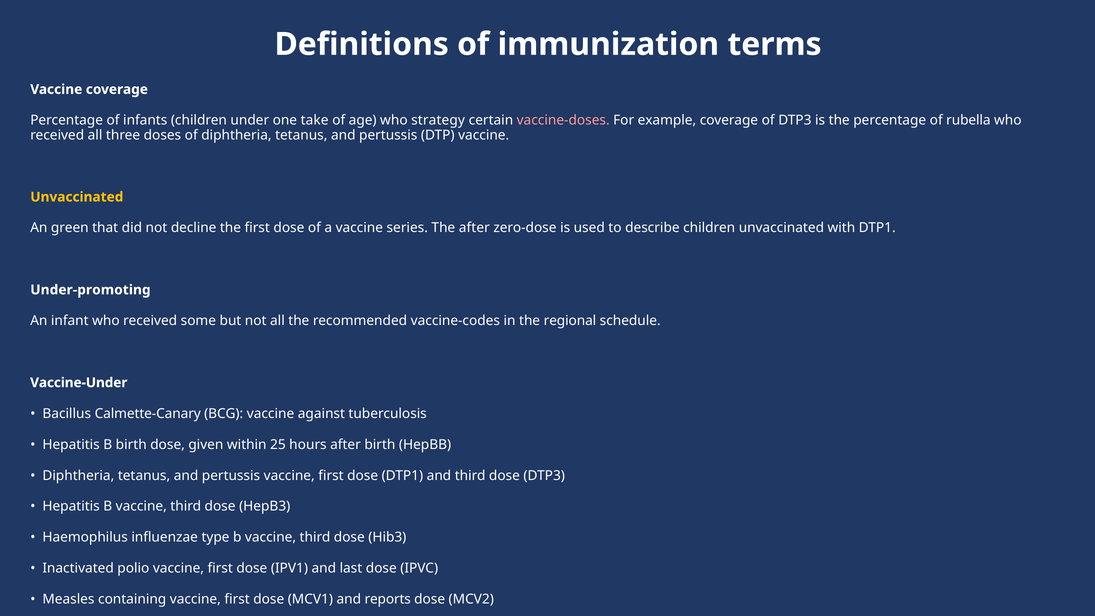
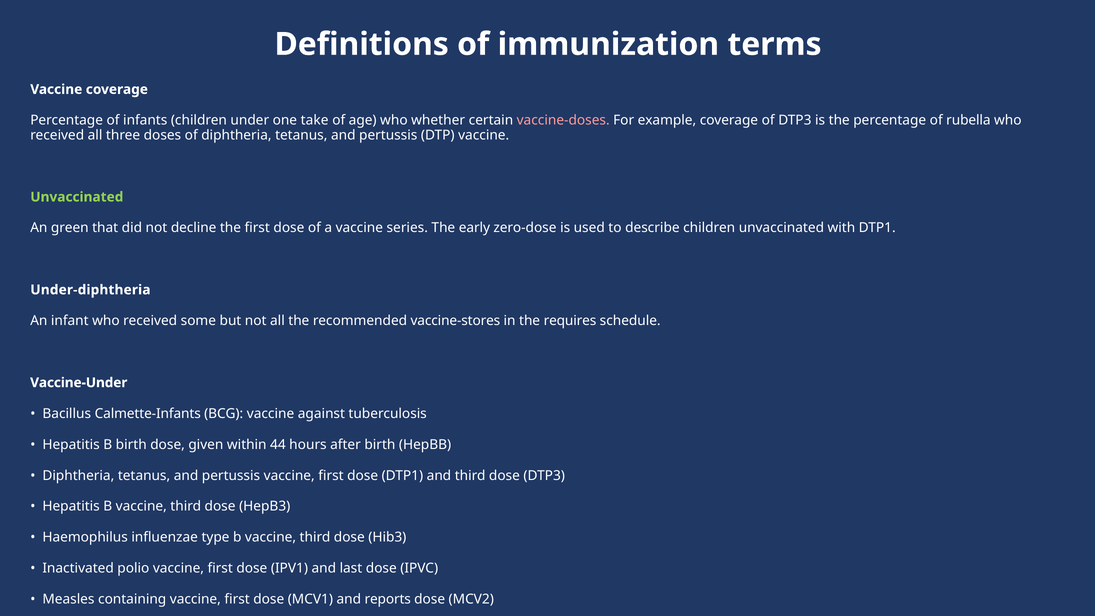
who strategy: strategy -> whether (438, 120)
Unvaccinated colour: yellow -> light green (77, 197)
The after: after -> early (474, 228)
Under-promoting: Under-promoting -> Under-diphtheria (90, 290)
vaccine-codes: vaccine-codes -> vaccine-stores (455, 321)
regional: regional -> requires (570, 321)
Calmette-Canary: Calmette-Canary -> Calmette-Infants (148, 414)
25: 25 -> 44 (278, 445)
